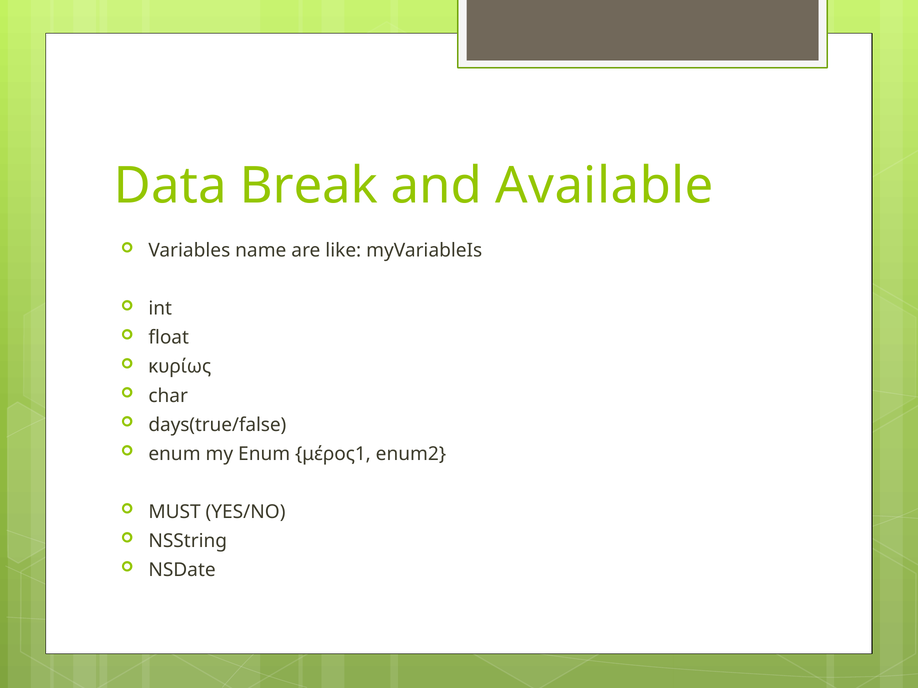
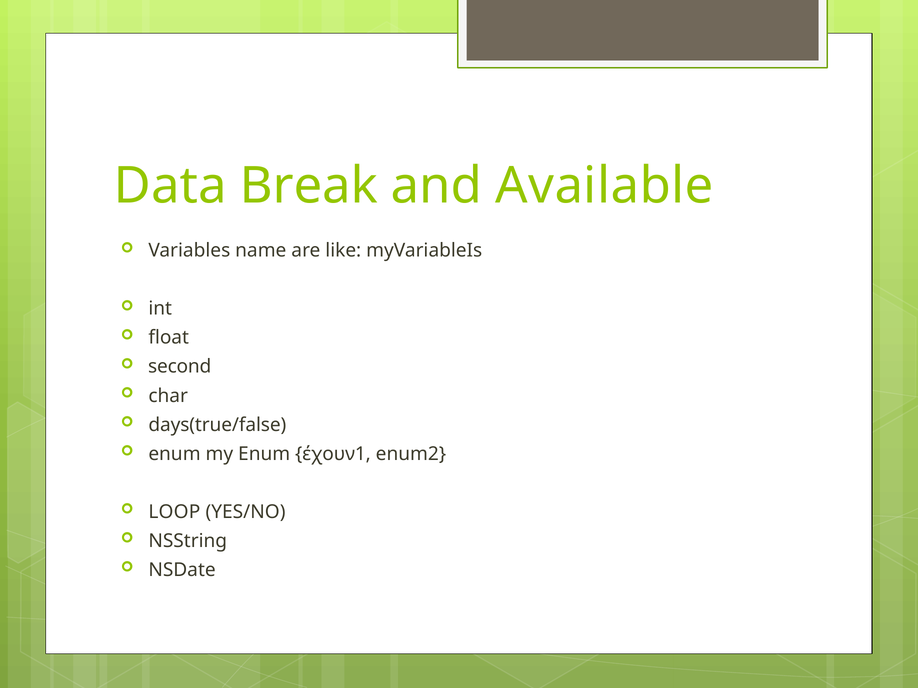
κυρίως: κυρίως -> second (180, 367)
μέρος1: μέρος1 -> έχουν1 (333, 454)
MUST: MUST -> LOOP (174, 512)
